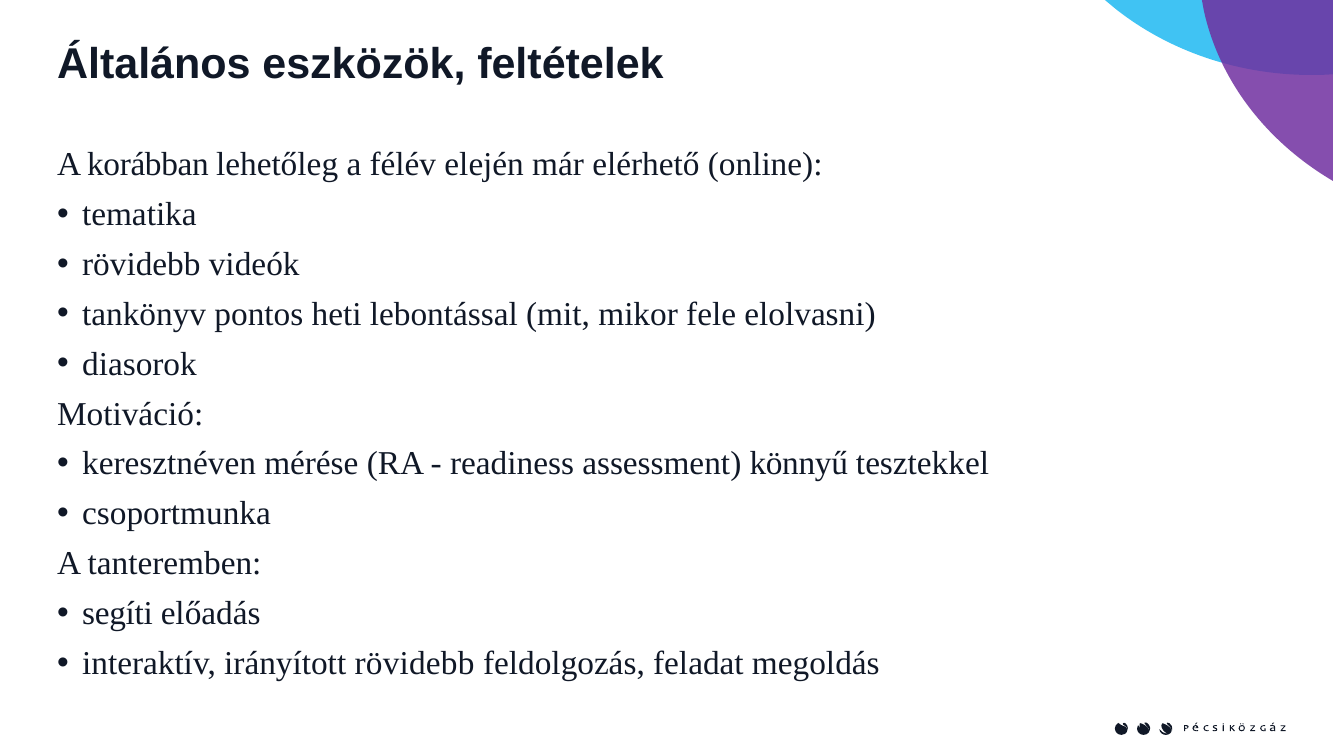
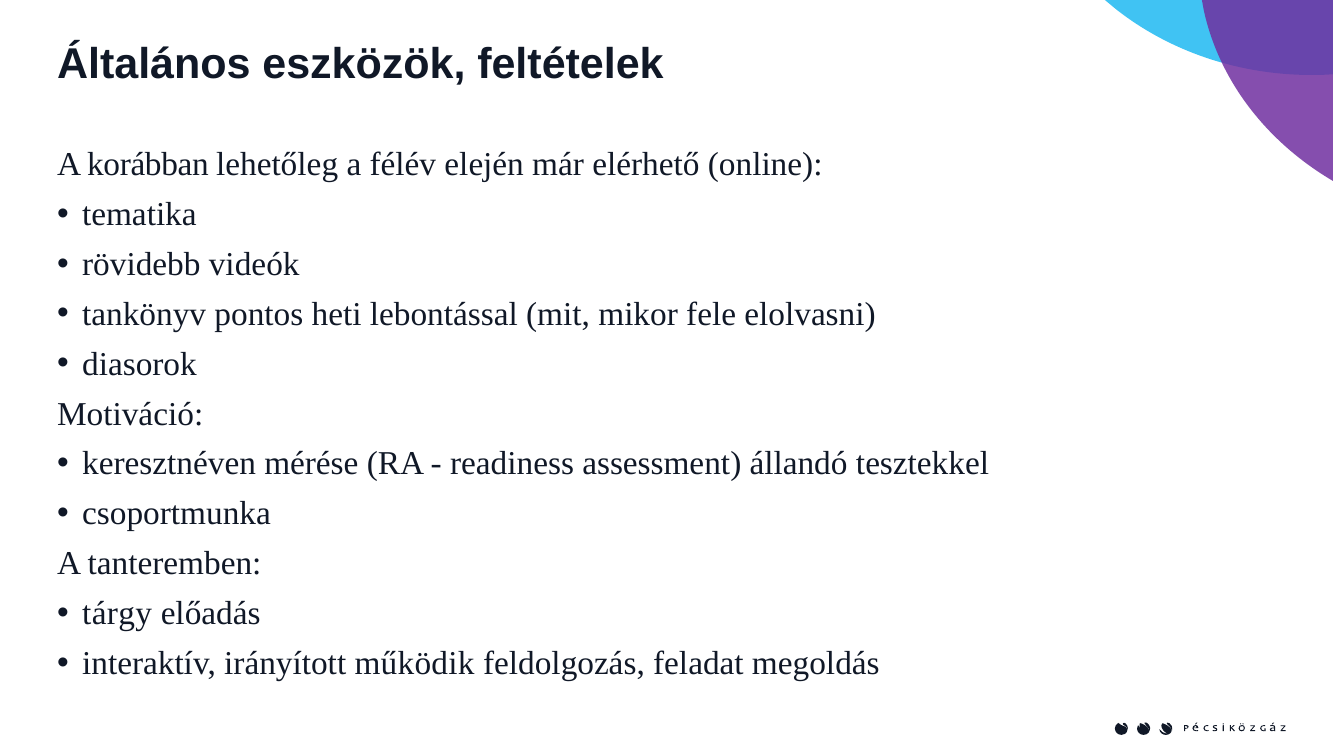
könnyű: könnyű -> állandó (799, 464)
segíti: segíti -> tárgy (117, 613)
irányított rövidebb: rövidebb -> működik (415, 663)
